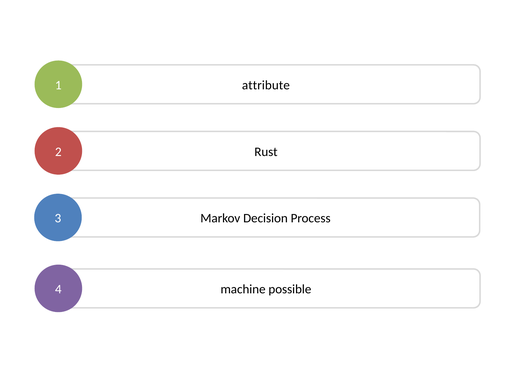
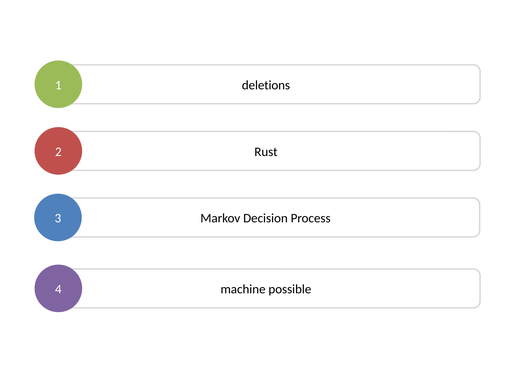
attribute: attribute -> deletions (266, 85)
